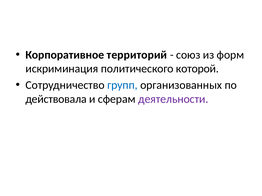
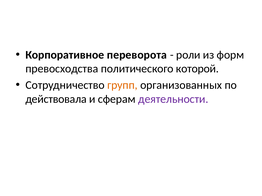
территорий: территорий -> переворота (137, 55)
союз: союз -> роли (188, 55)
искриминация: искриминация -> превосходства (62, 69)
групп colour: blue -> orange (122, 85)
